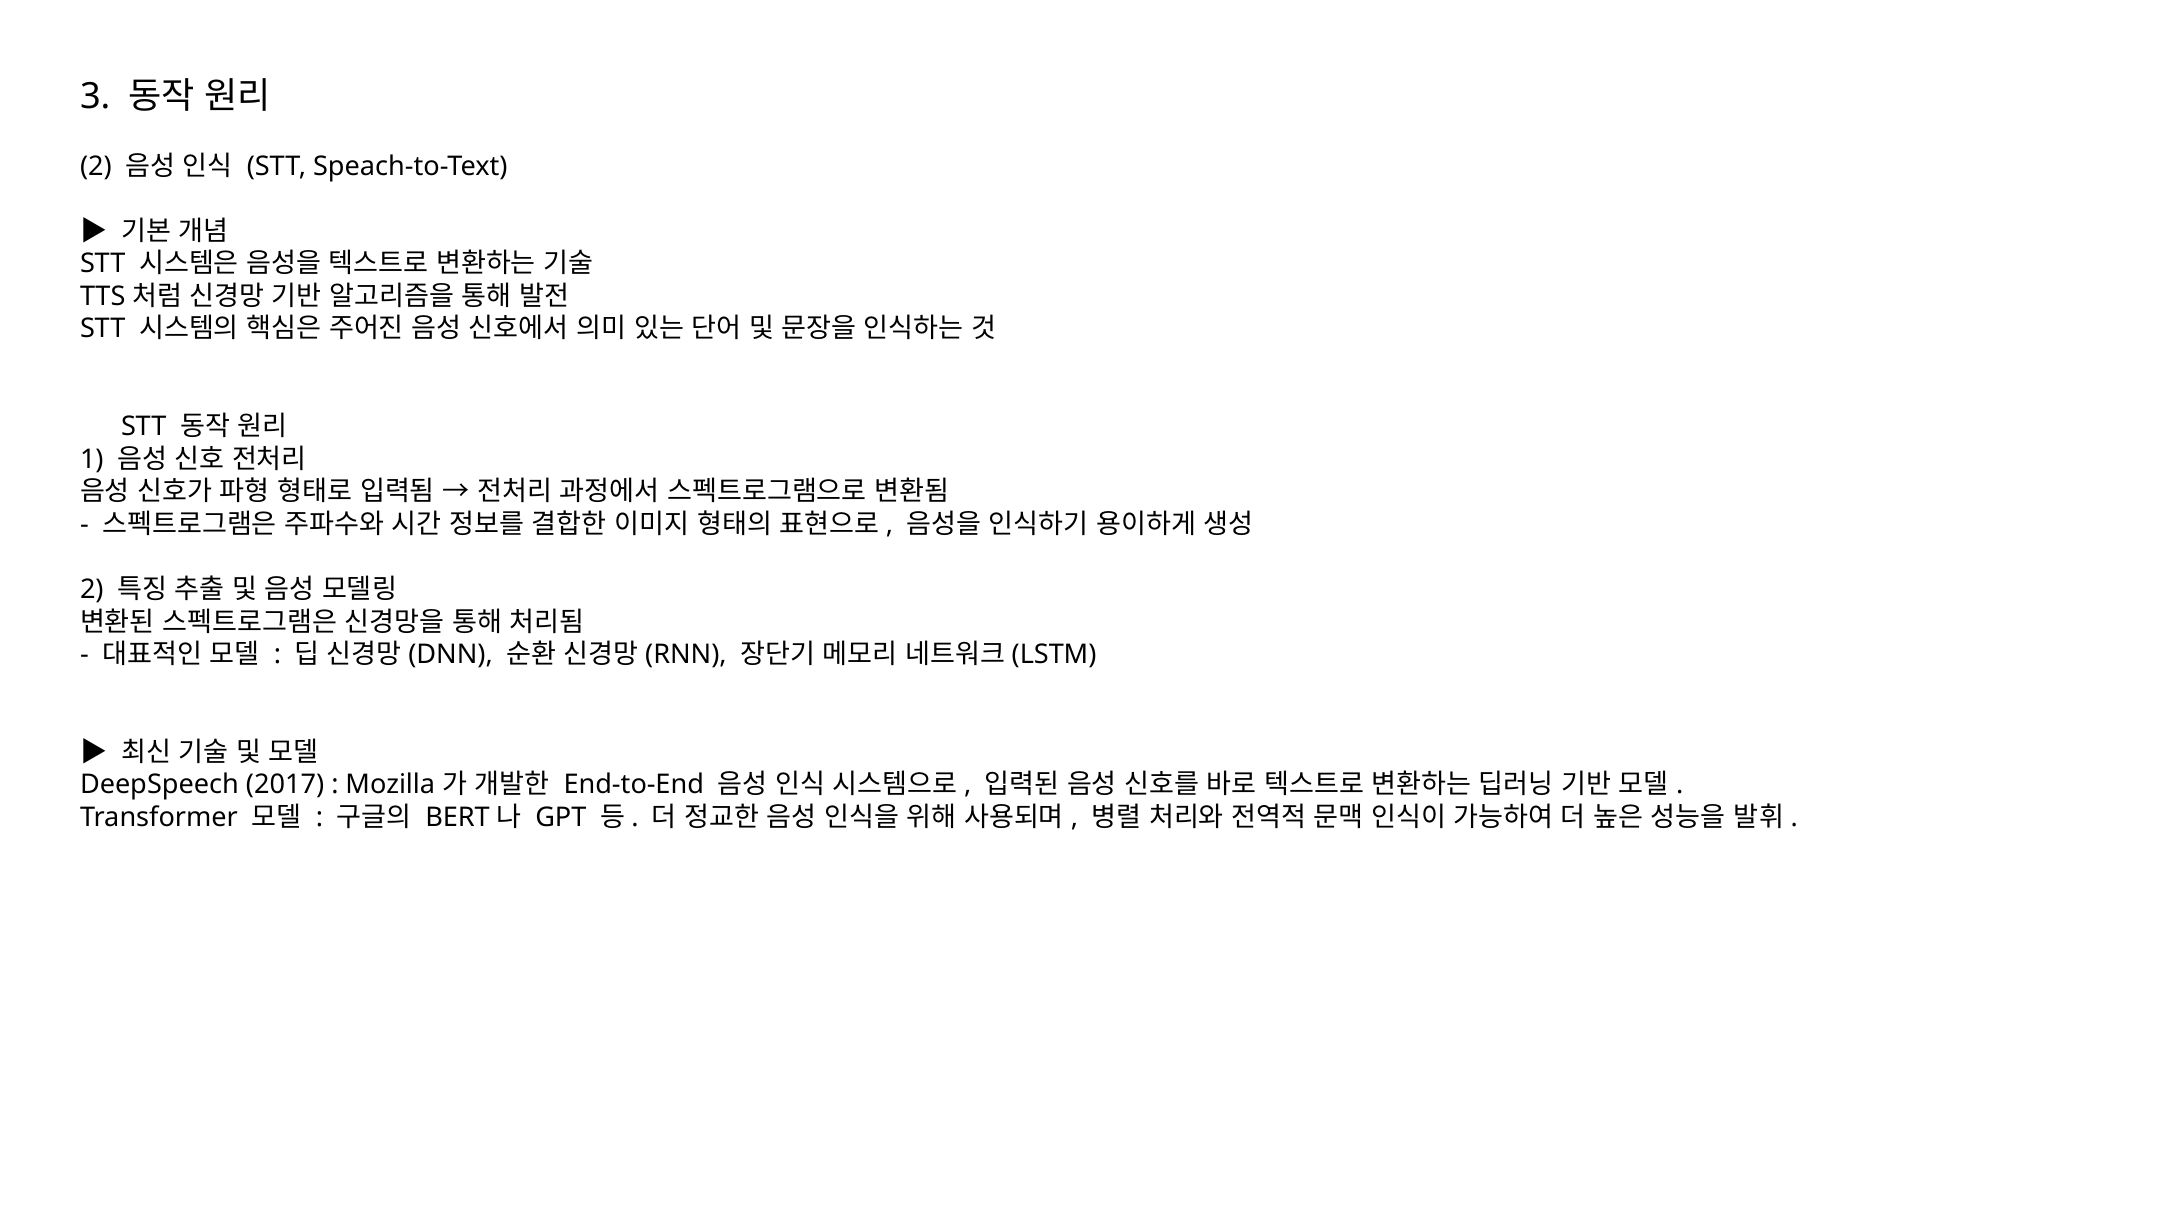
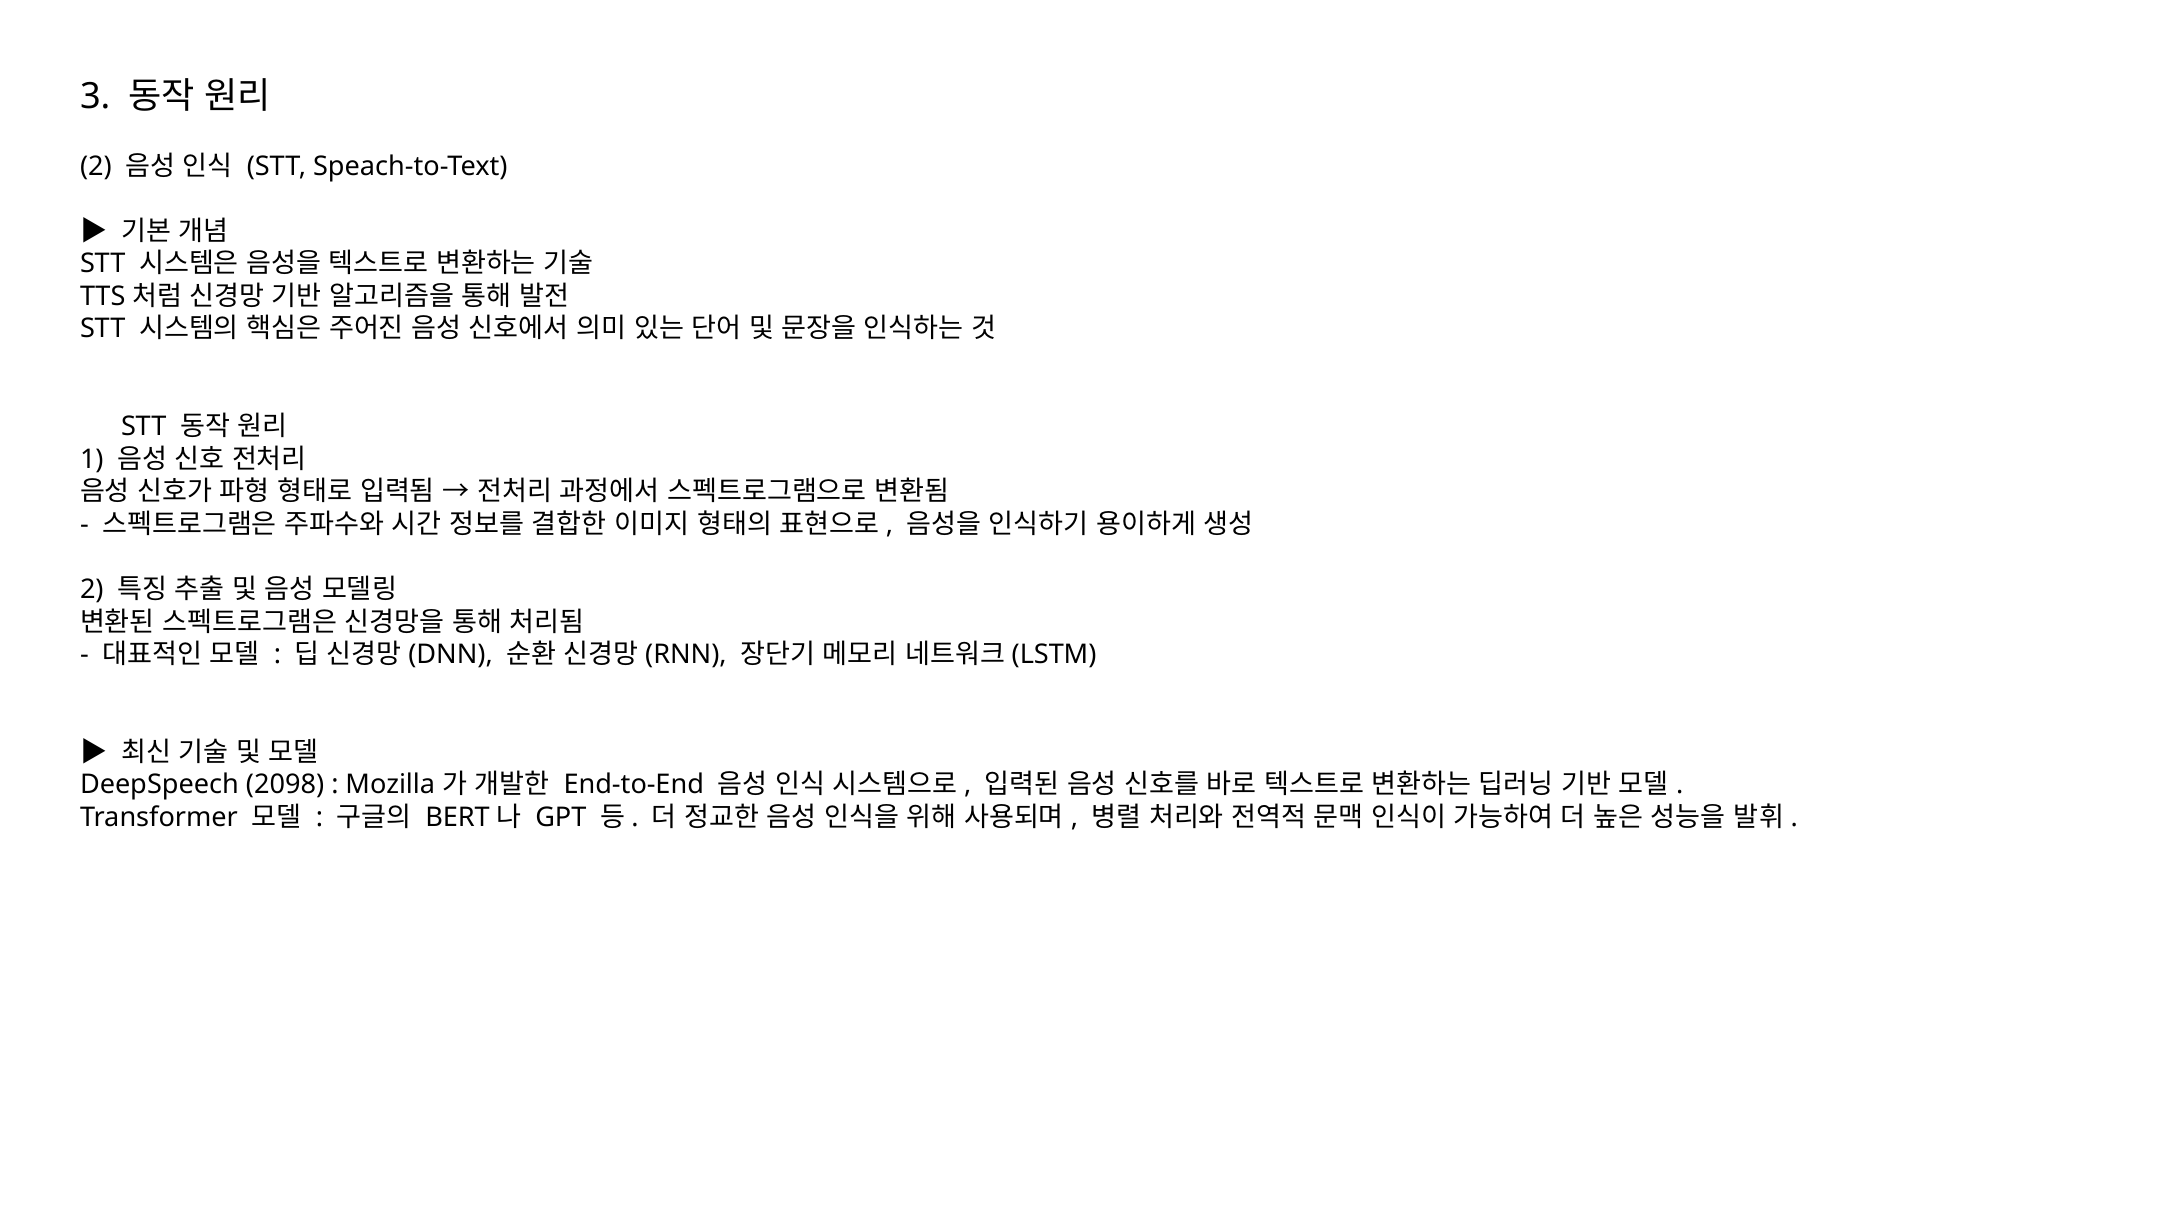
2017: 2017 -> 2098 (285, 785)
